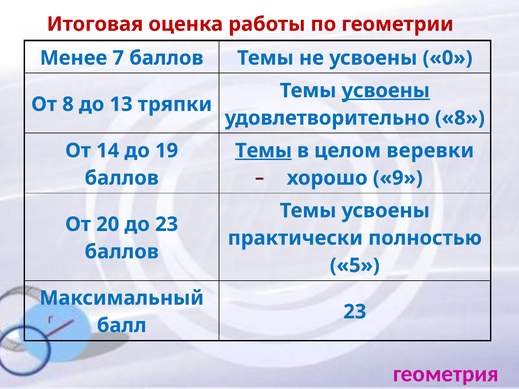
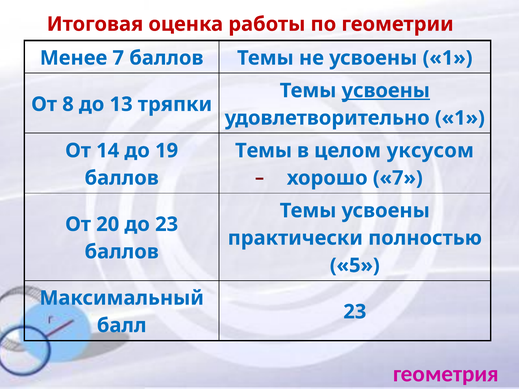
усвоены 0: 0 -> 1 (448, 58)
удовлетворительно 8: 8 -> 1 (460, 118)
Темы underline: present -> none (264, 151)
веревки: веревки -> уксусом (430, 151)
хорошо 9: 9 -> 7 (398, 178)
